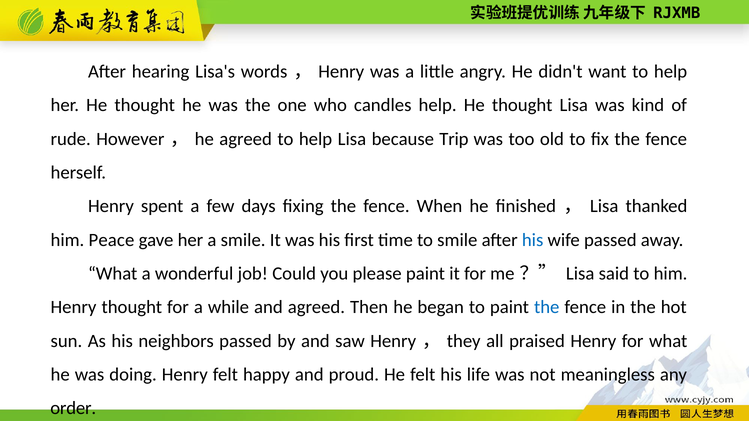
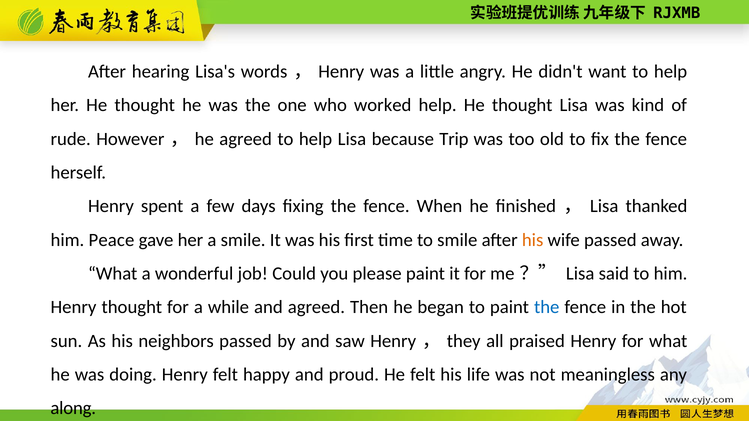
candles: candles -> worked (383, 105)
his colour: blue -> orange (533, 240)
order: order -> along (73, 409)
